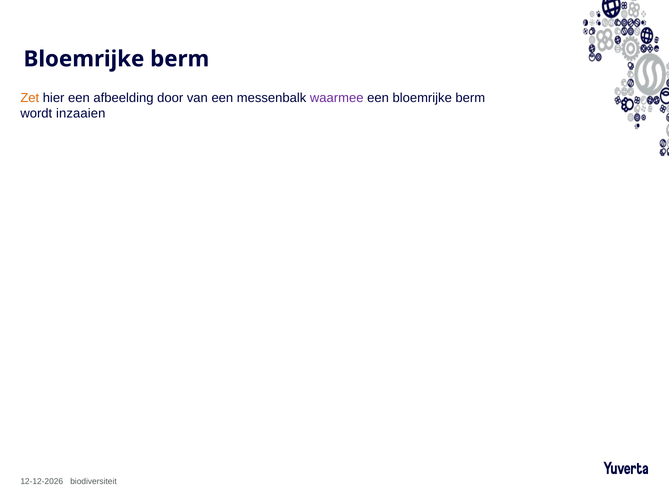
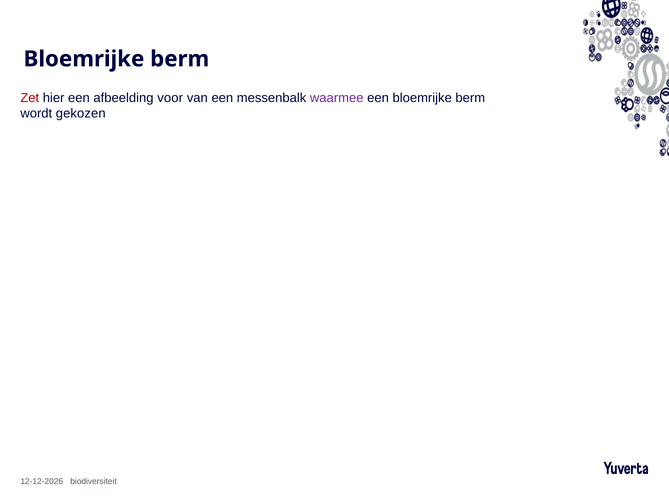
Zet colour: orange -> red (30, 98)
door: door -> voor (170, 98)
inzaaien: inzaaien -> gekozen (81, 114)
